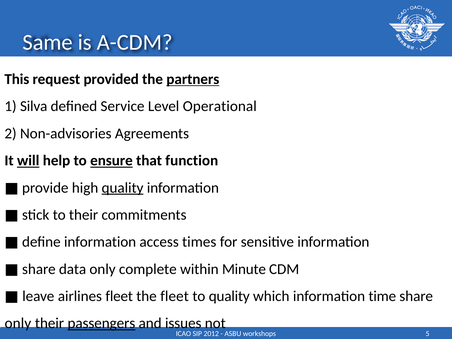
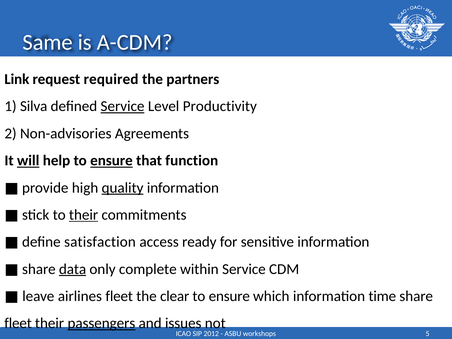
This: This -> Link (17, 79)
provided: provided -> required (111, 79)
partners underline: present -> none (193, 79)
Service underline: none -> present (123, 106)
Operational: Operational -> Productivity (220, 106)
their underline: none -> present (84, 215)
information: information -> satisfaction (100, 242)
times: times -> ready (199, 242)
data underline: none -> present (73, 269)
within Minute: Minute -> Service (244, 269)
the fleet: fleet -> clear (175, 296)
quality: quality -> ensure (229, 296)
only: only -> fleet (18, 323)
